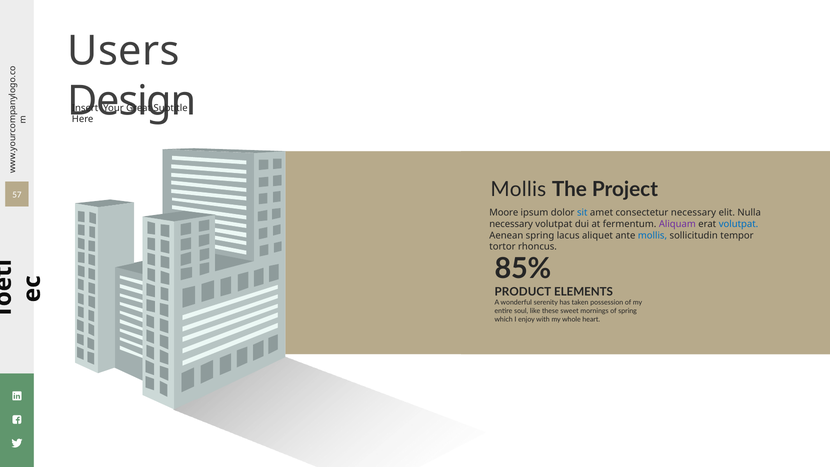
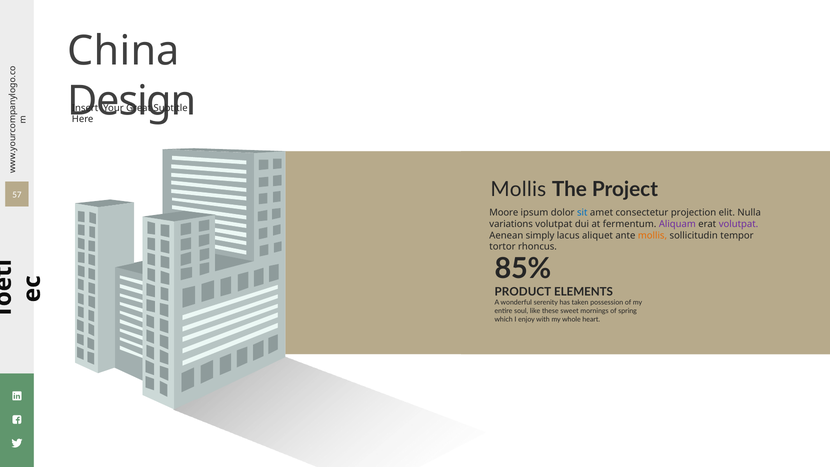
Users: Users -> China (124, 51)
consectetur necessary: necessary -> projection (694, 213)
necessary: necessary -> variations (511, 224)
volutpat colour: blue -> purple (739, 224)
Aenean spring: spring -> simply (540, 235)
mollis colour: blue -> orange (652, 235)
